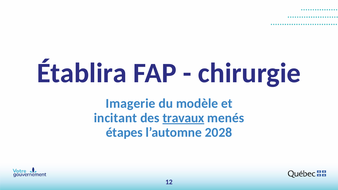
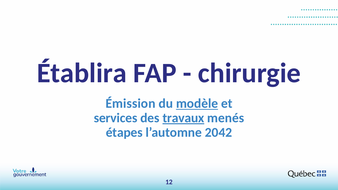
Imagerie: Imagerie -> Émission (130, 104)
modèle underline: none -> present (197, 104)
incitant: incitant -> services (116, 118)
2028: 2028 -> 2042 (219, 133)
